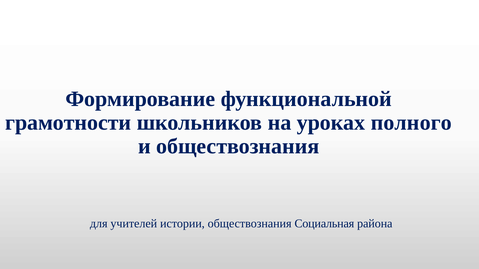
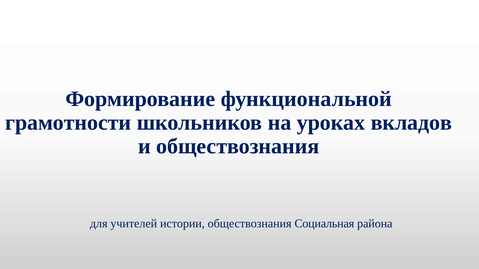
полного: полного -> вкладов (411, 123)
